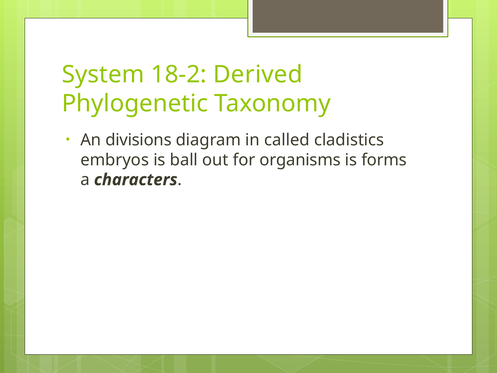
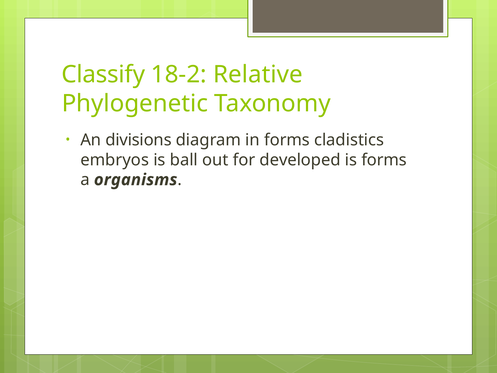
System: System -> Classify (103, 75)
Derived: Derived -> Relative (258, 75)
in called: called -> forms (287, 140)
organisms: organisms -> developed (300, 160)
characters: characters -> organisms (136, 180)
